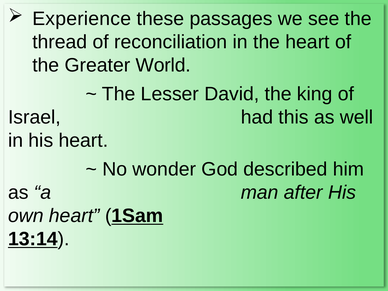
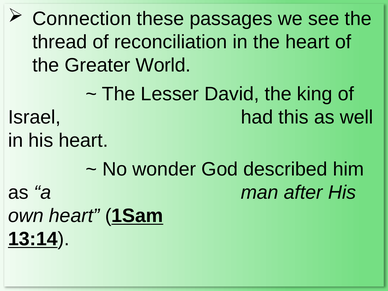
Experience: Experience -> Connection (82, 19)
